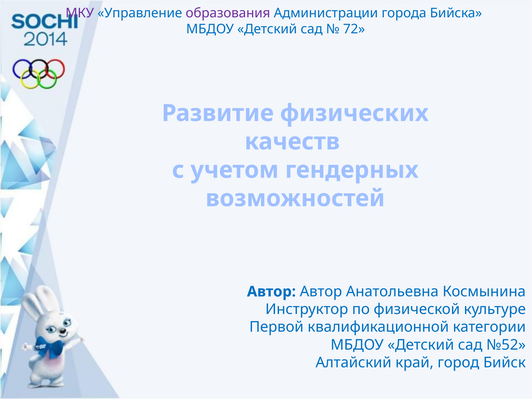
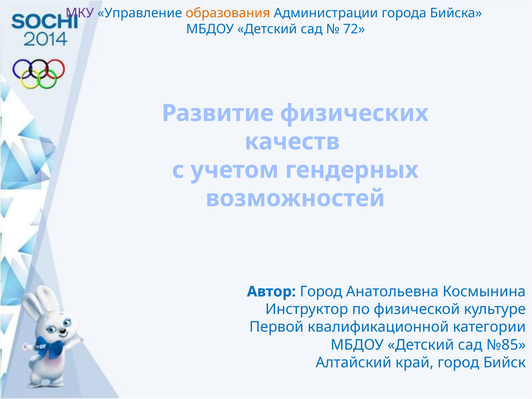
образования colour: purple -> orange (228, 13)
Автор Автор: Автор -> Город (321, 292)
№52: №52 -> №85 (506, 345)
